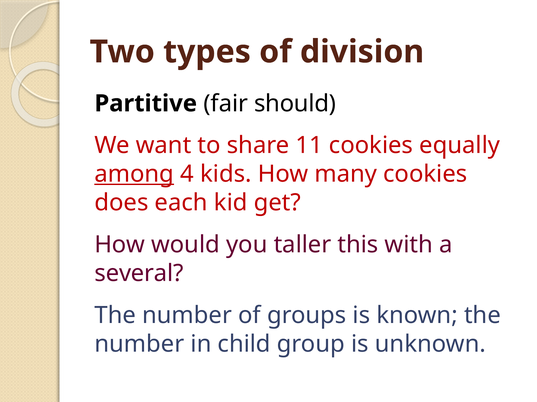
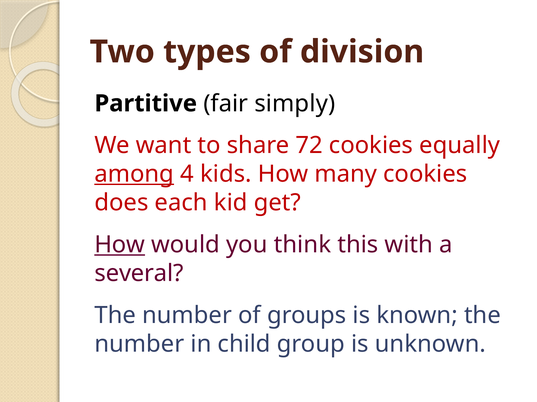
should: should -> simply (295, 104)
11: 11 -> 72 (309, 146)
How underline: none -> present (120, 245)
taller: taller -> think (302, 245)
